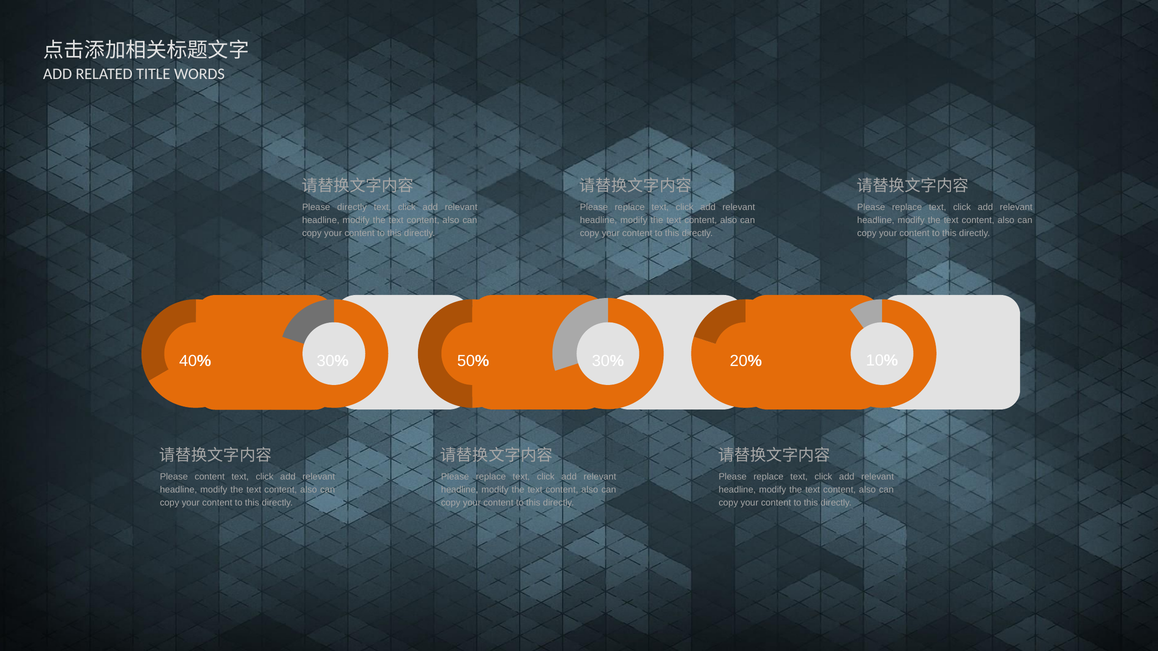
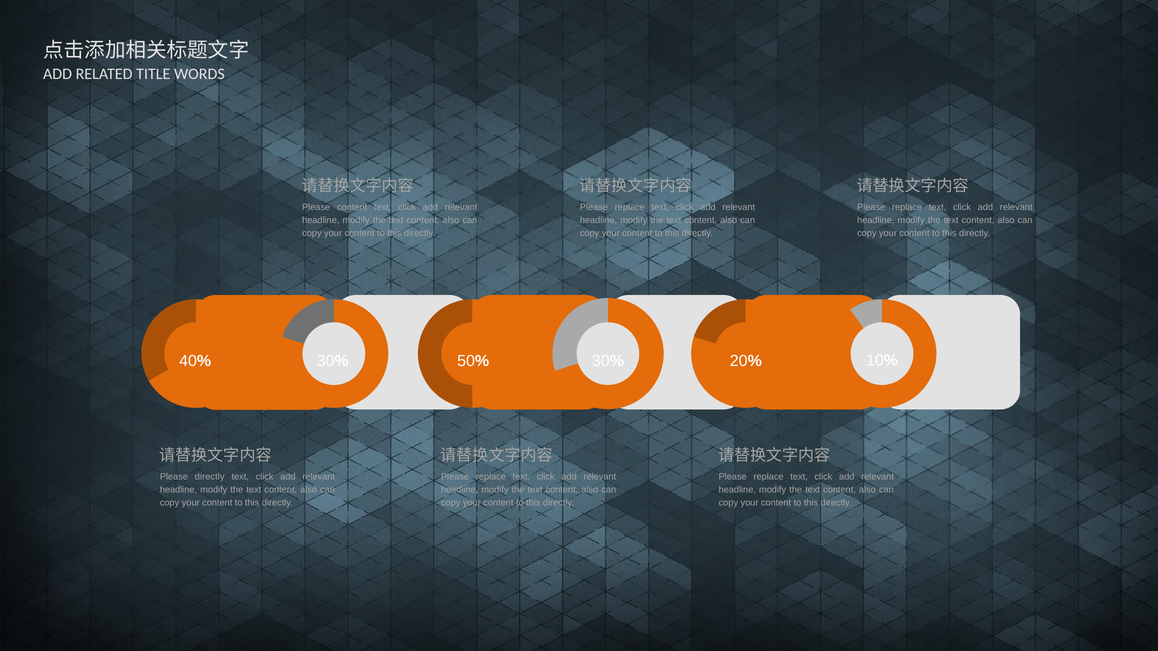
Please directly: directly -> content (352, 207)
Please content: content -> directly (210, 477)
